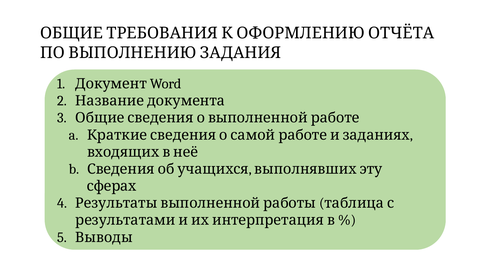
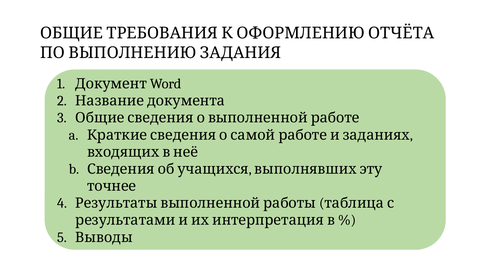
сферах: сферах -> точнее (112, 186)
